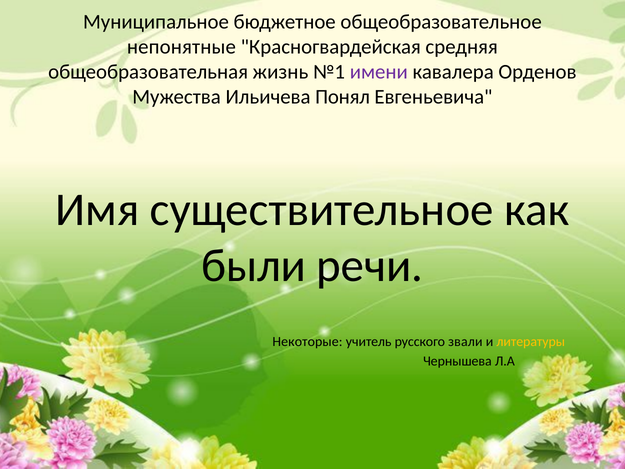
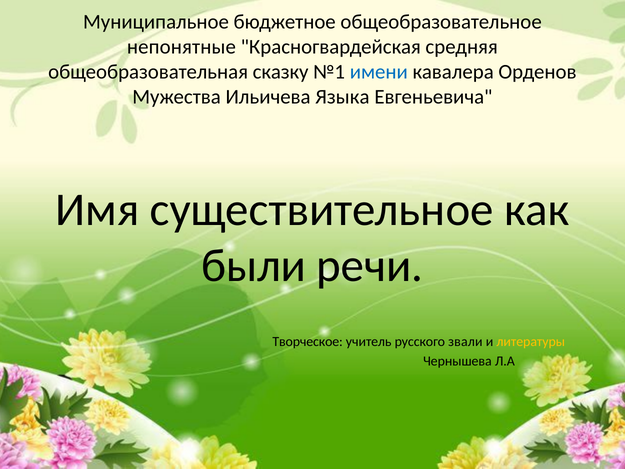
жизнь: жизнь -> сказку (281, 72)
имени colour: purple -> blue (379, 72)
Понял: Понял -> Языка (342, 97)
Некоторые: Некоторые -> Творческое (308, 342)
